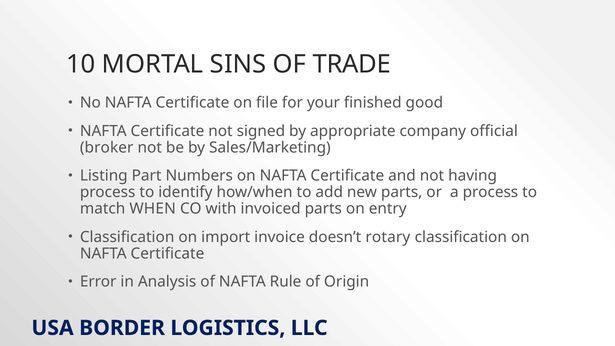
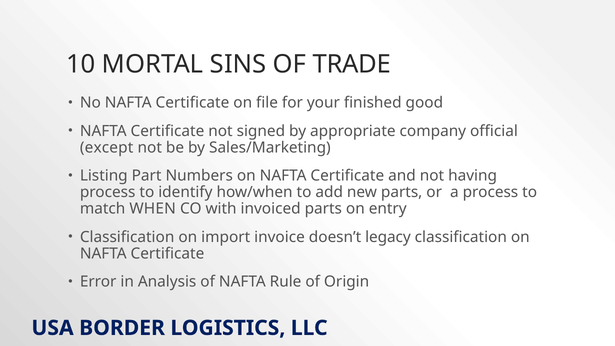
broker: broker -> except (107, 148)
rotary: rotary -> legacy (388, 237)
